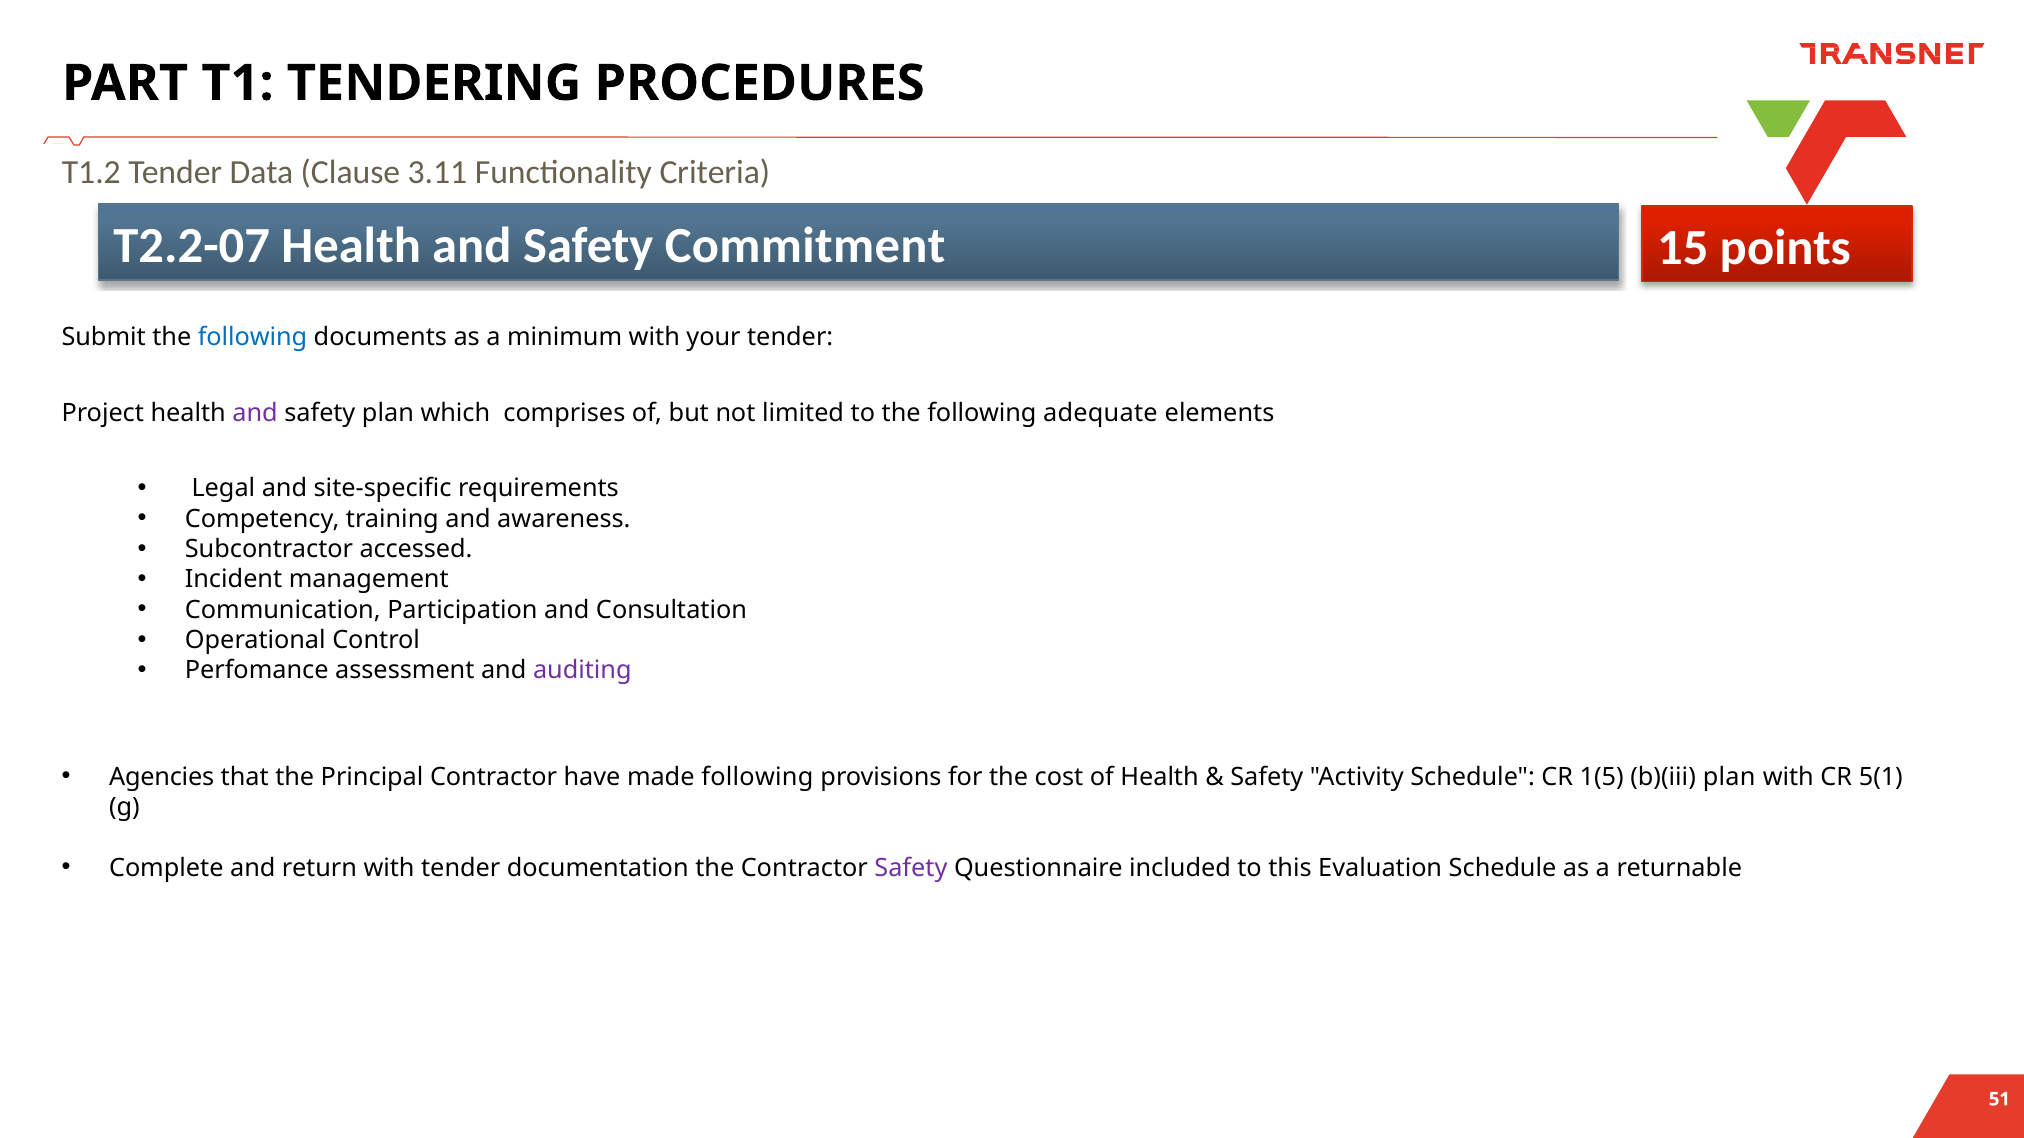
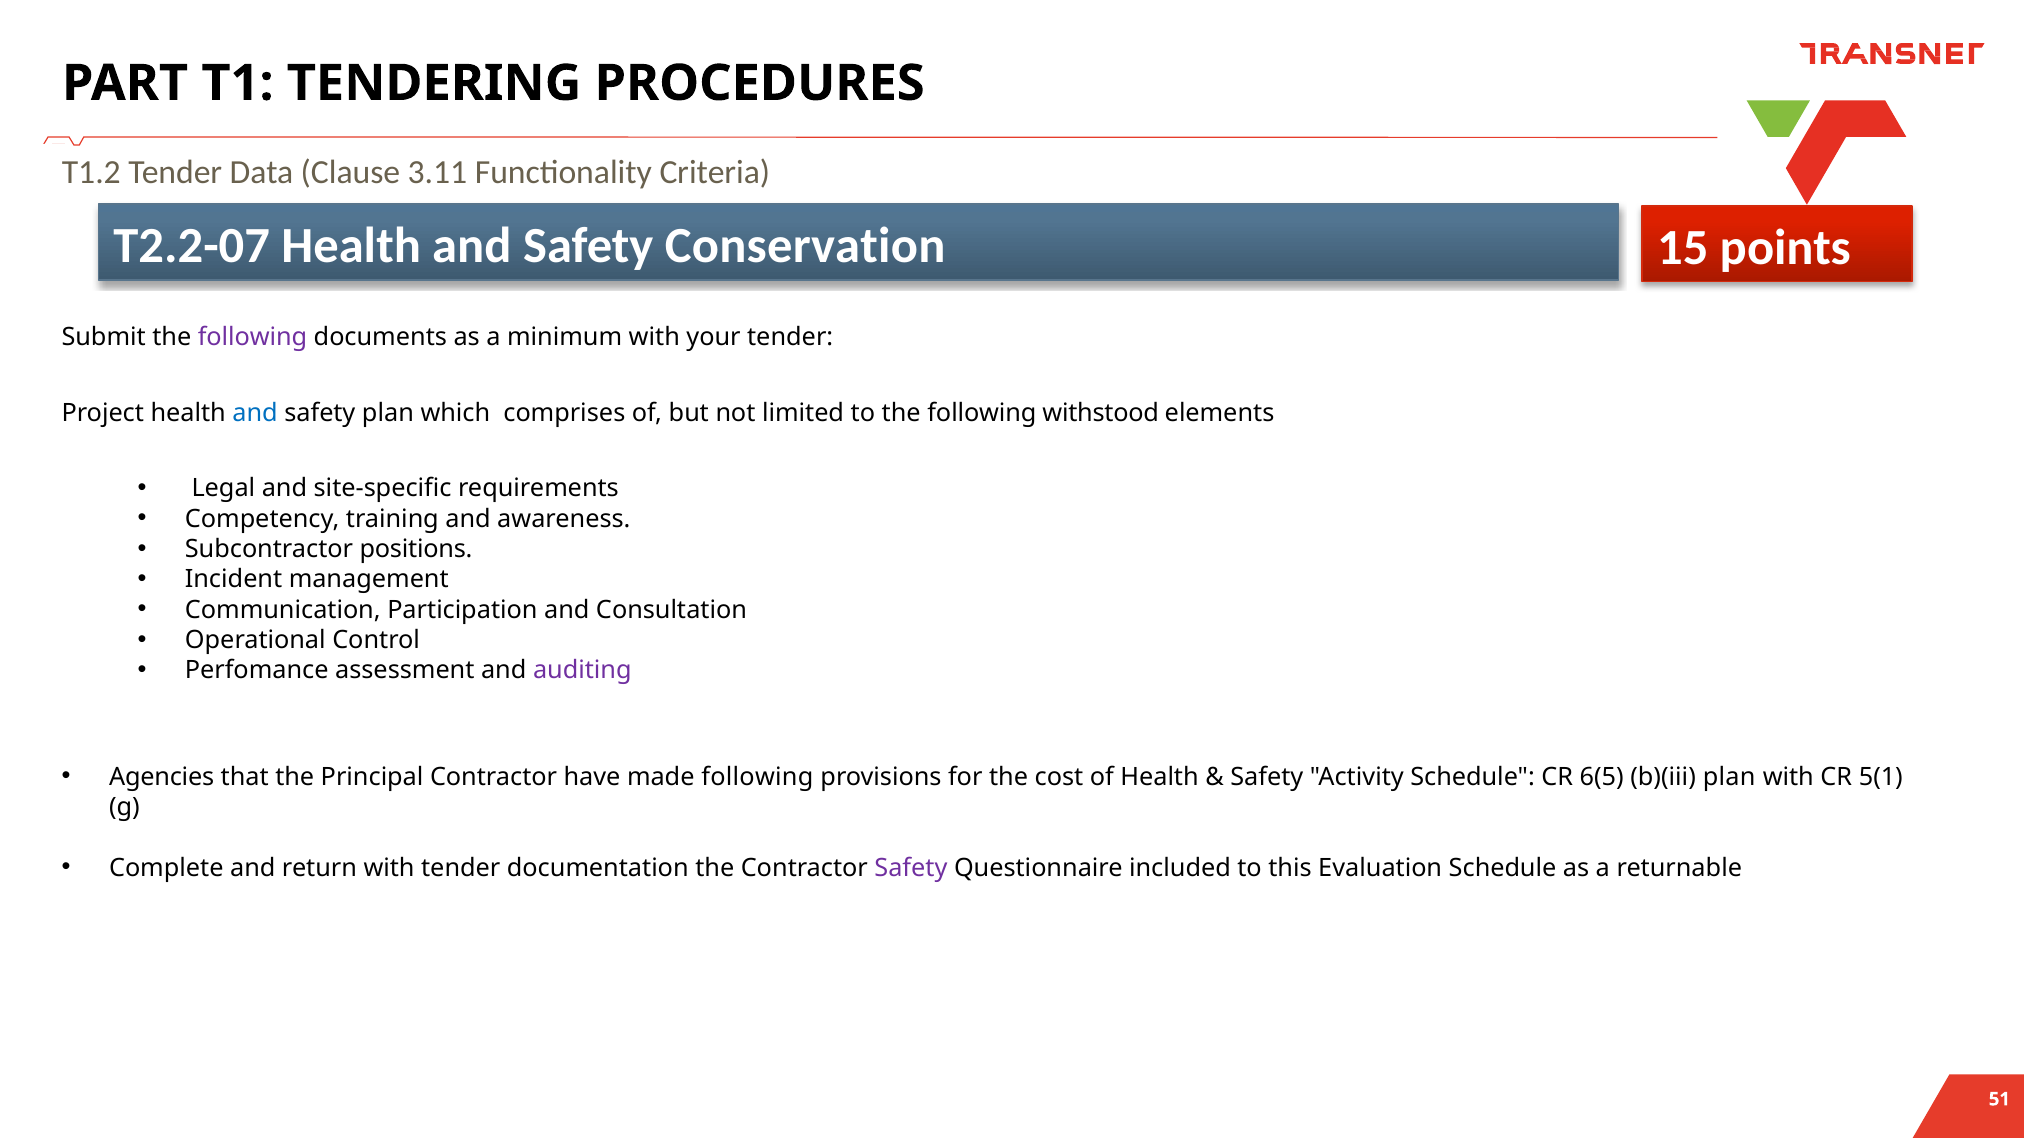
Commitment: Commitment -> Conservation (805, 246)
following colour: blue -> purple (253, 337)
and colour: purple -> blue (255, 413)
adequate: adequate -> withstood (1101, 413)
accessed: accessed -> positions (416, 549)
1(5: 1(5 -> 6(5 (1602, 777)
